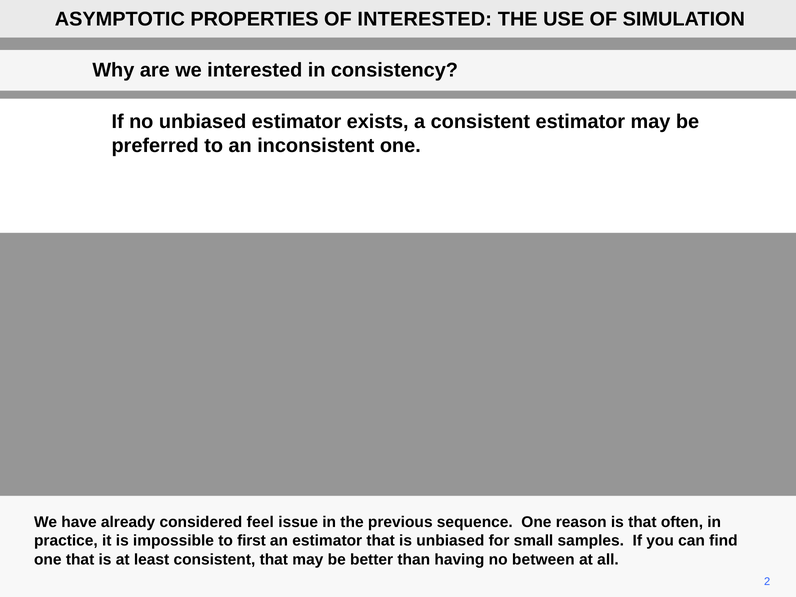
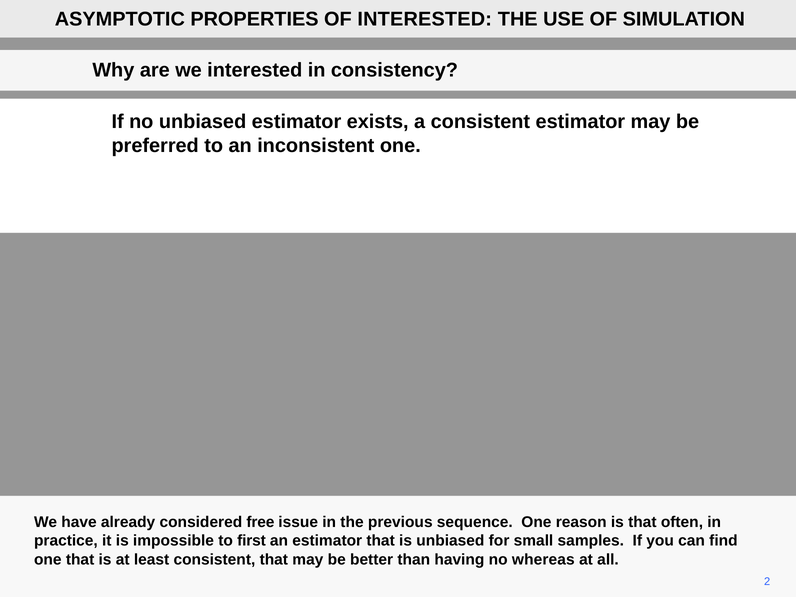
feel: feel -> free (260, 522)
between: between -> whereas (543, 559)
